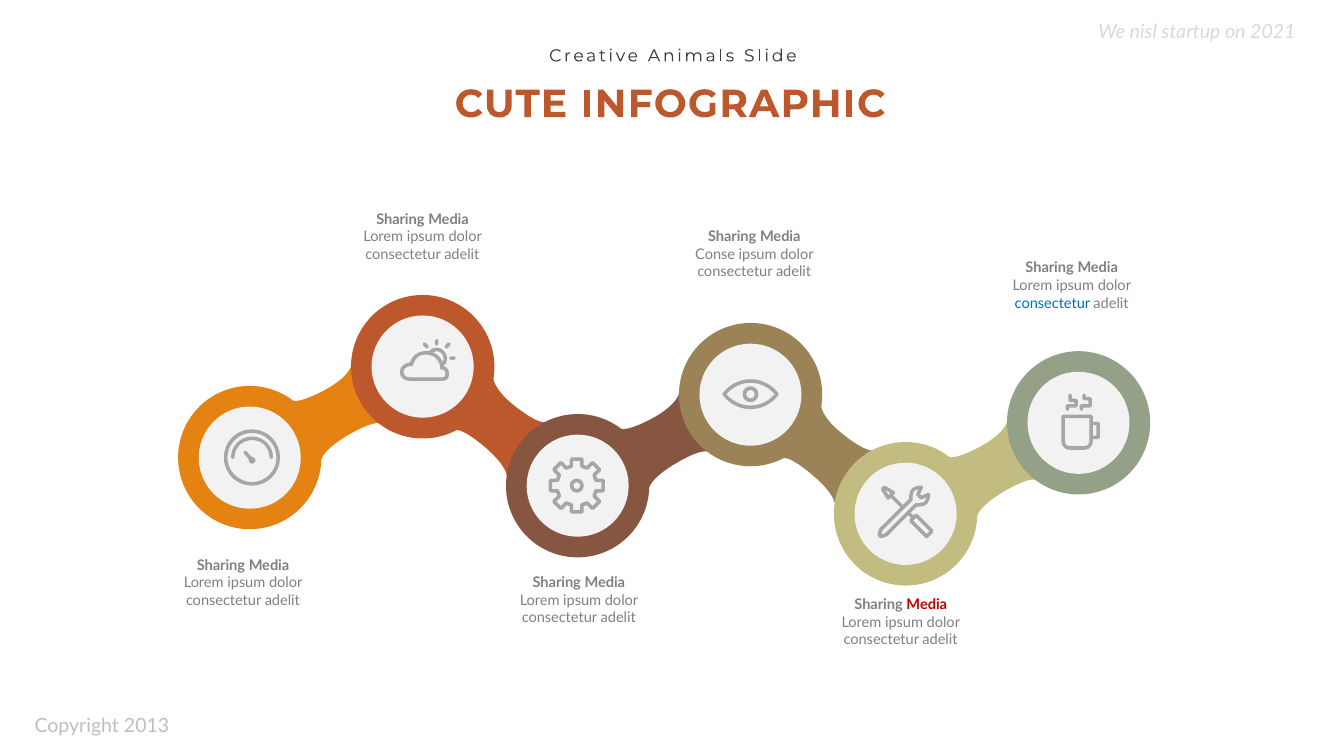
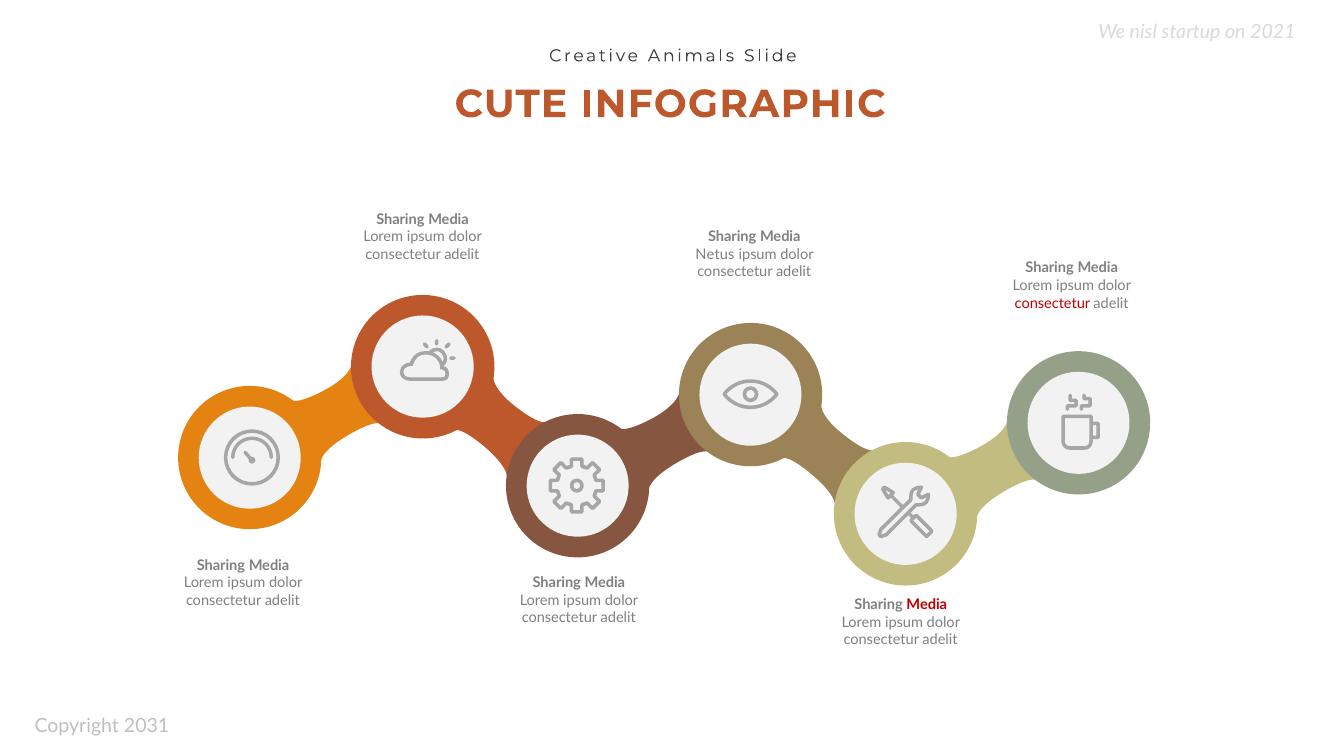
Conse: Conse -> Netus (715, 254)
consectetur colour: blue -> red (1052, 303)
2013: 2013 -> 2031 (147, 726)
